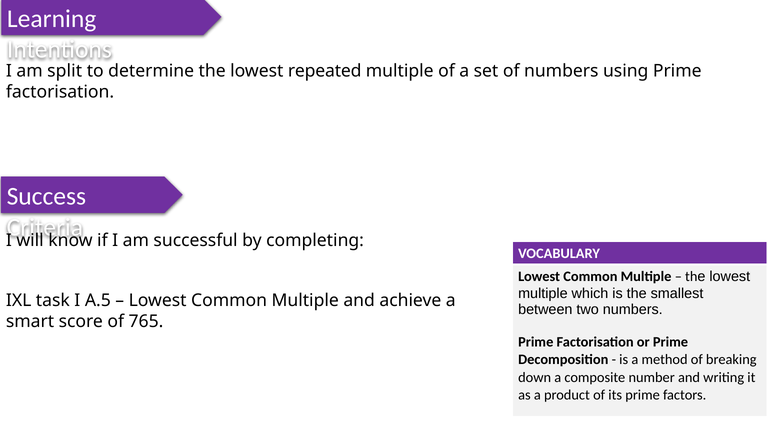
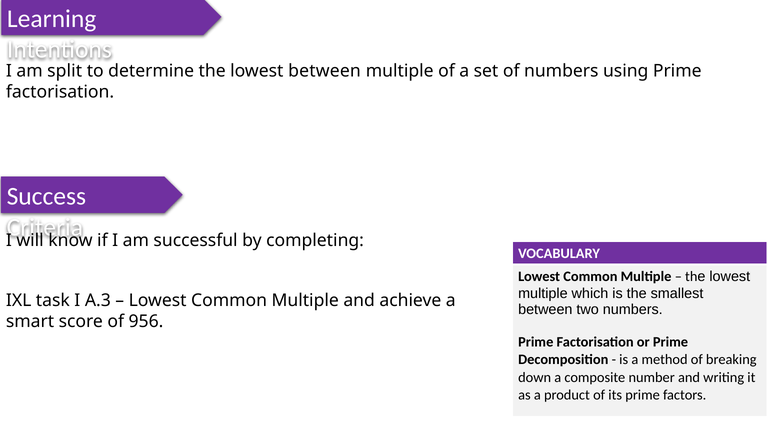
lowest repeated: repeated -> between (325, 71)
A.5: A.5 -> A.3 (98, 301)
765: 765 -> 956 (146, 322)
